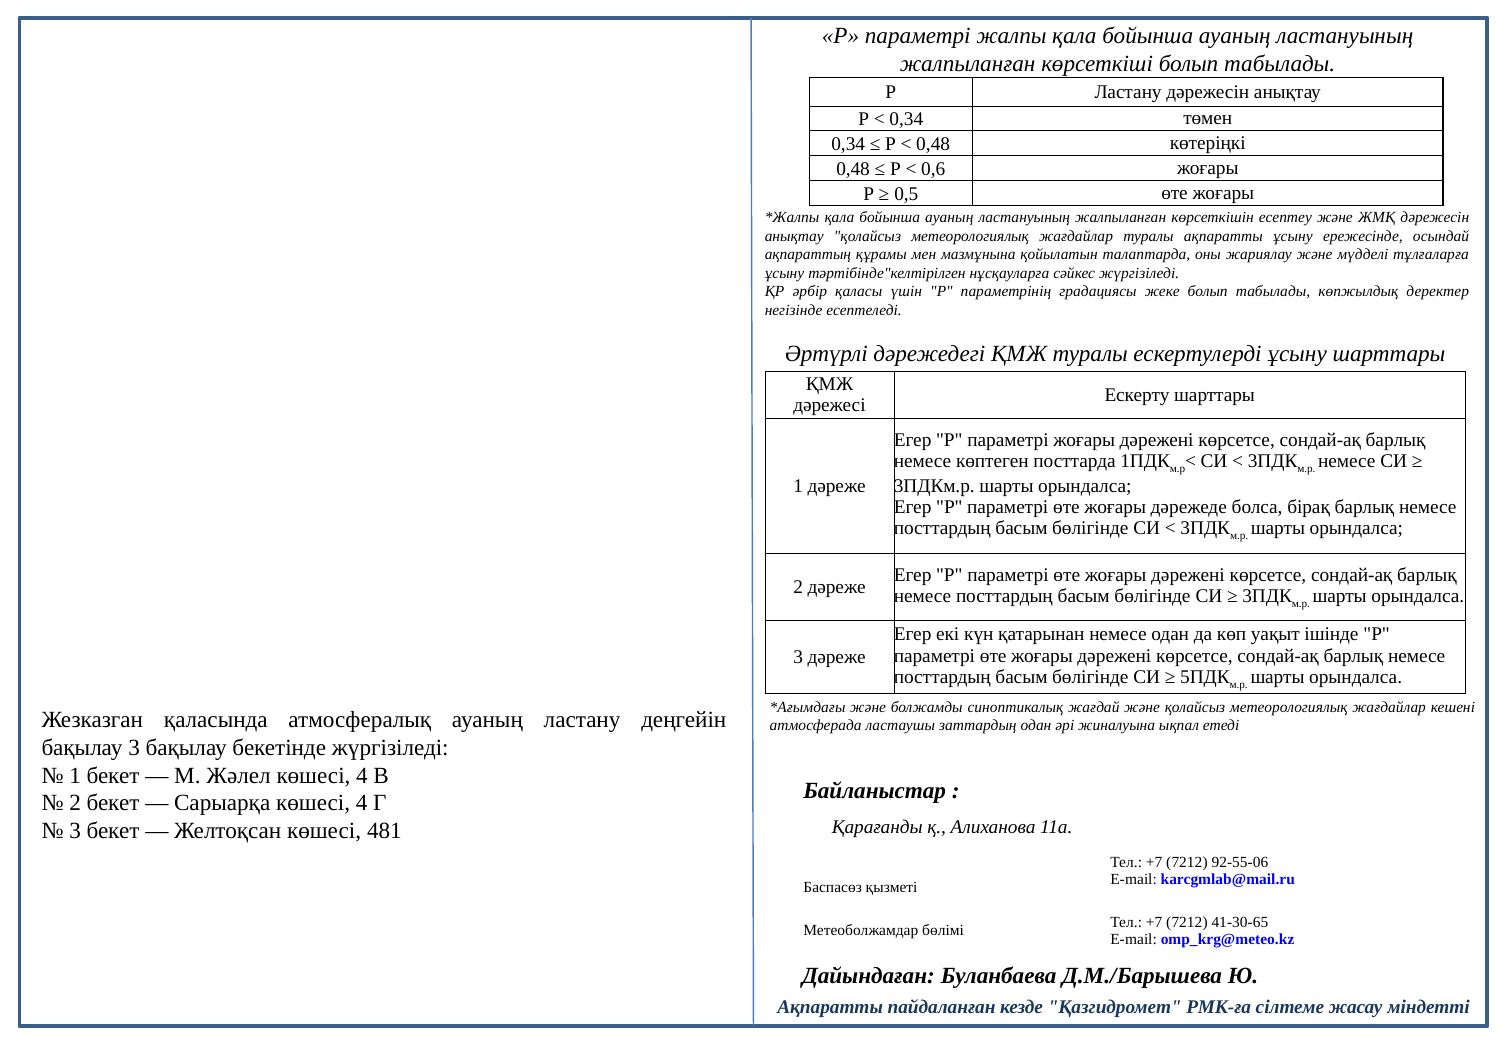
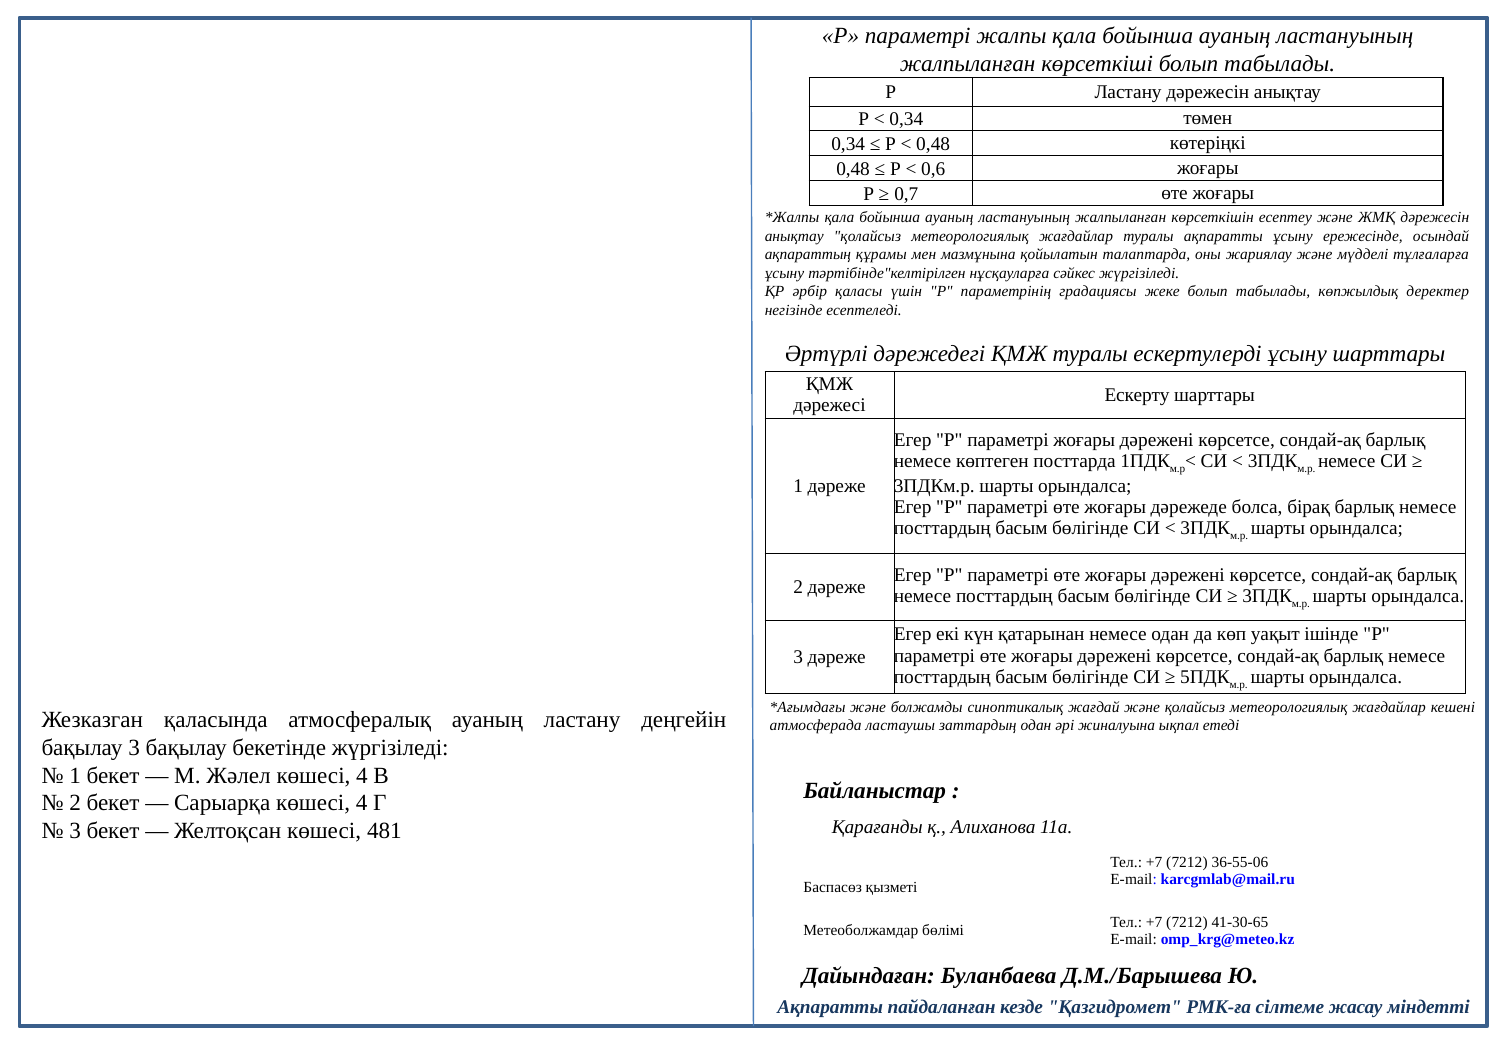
0,5: 0,5 -> 0,7 (906, 194)
92-55-06: 92-55-06 -> 36-55-06 (1240, 861)
